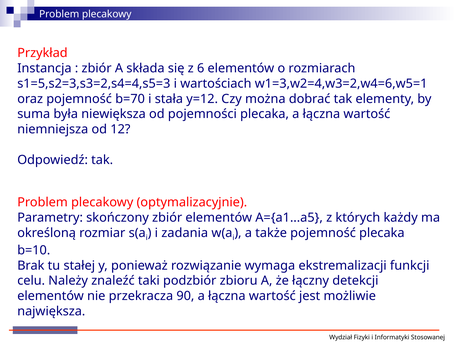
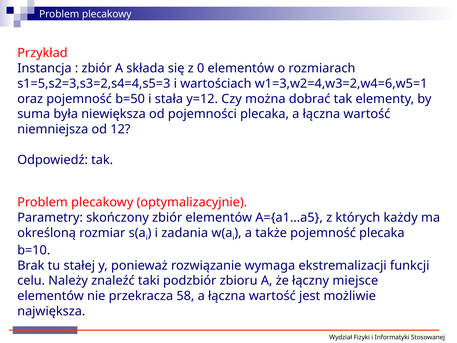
6: 6 -> 0 (201, 68)
b=70: b=70 -> b=50 (130, 99)
detekcji: detekcji -> miejsce (355, 281)
90: 90 -> 58 (185, 296)
